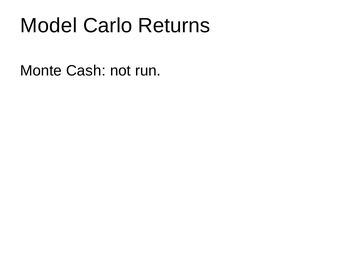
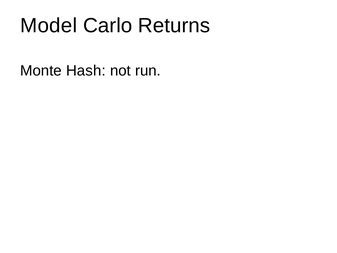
Cash: Cash -> Hash (86, 71)
